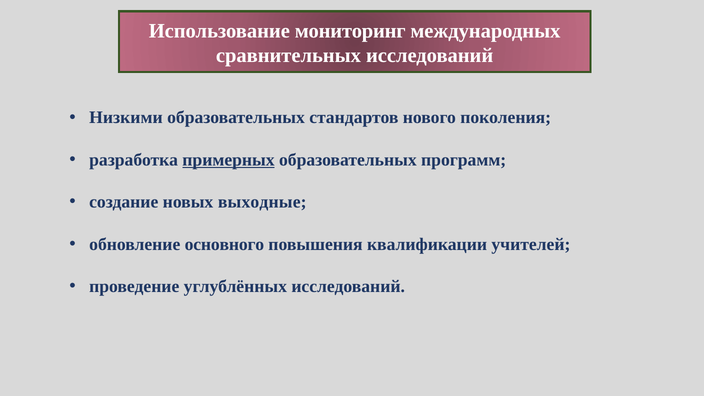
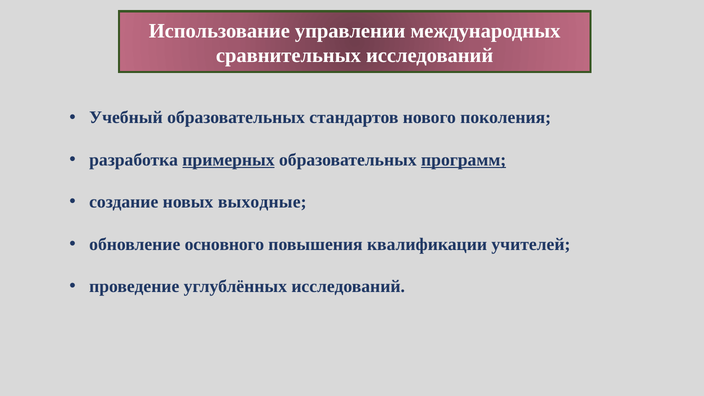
мониторинг: мониторинг -> управлении (350, 31)
Низкими: Низкими -> Учебный (126, 118)
программ underline: none -> present (464, 160)
